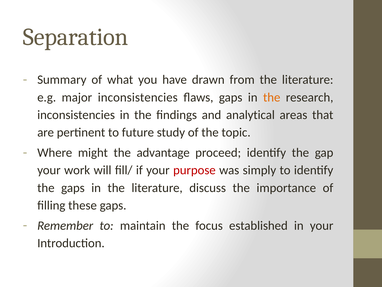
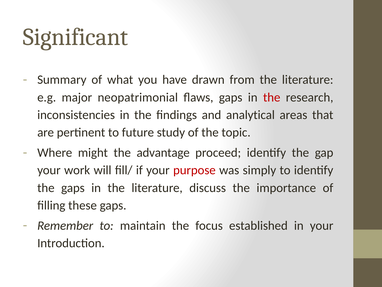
Separation: Separation -> Significant (76, 37)
major inconsistencies: inconsistencies -> neopatrimonial (138, 97)
the colour: orange -> red (272, 97)
